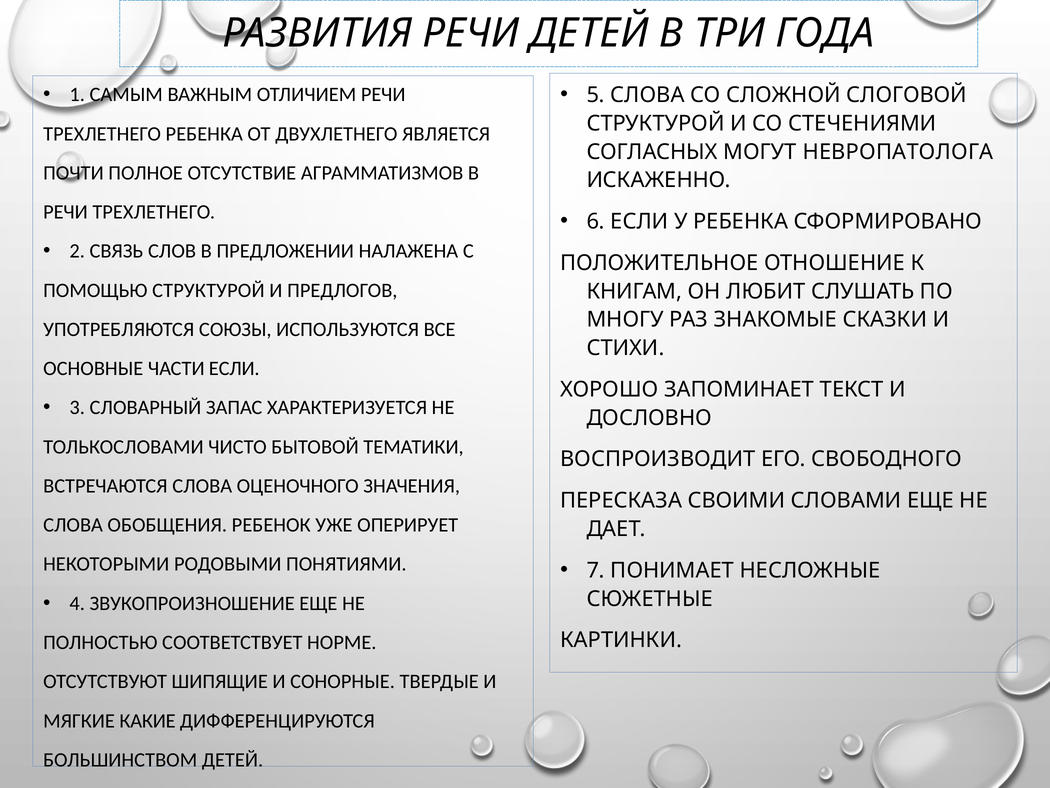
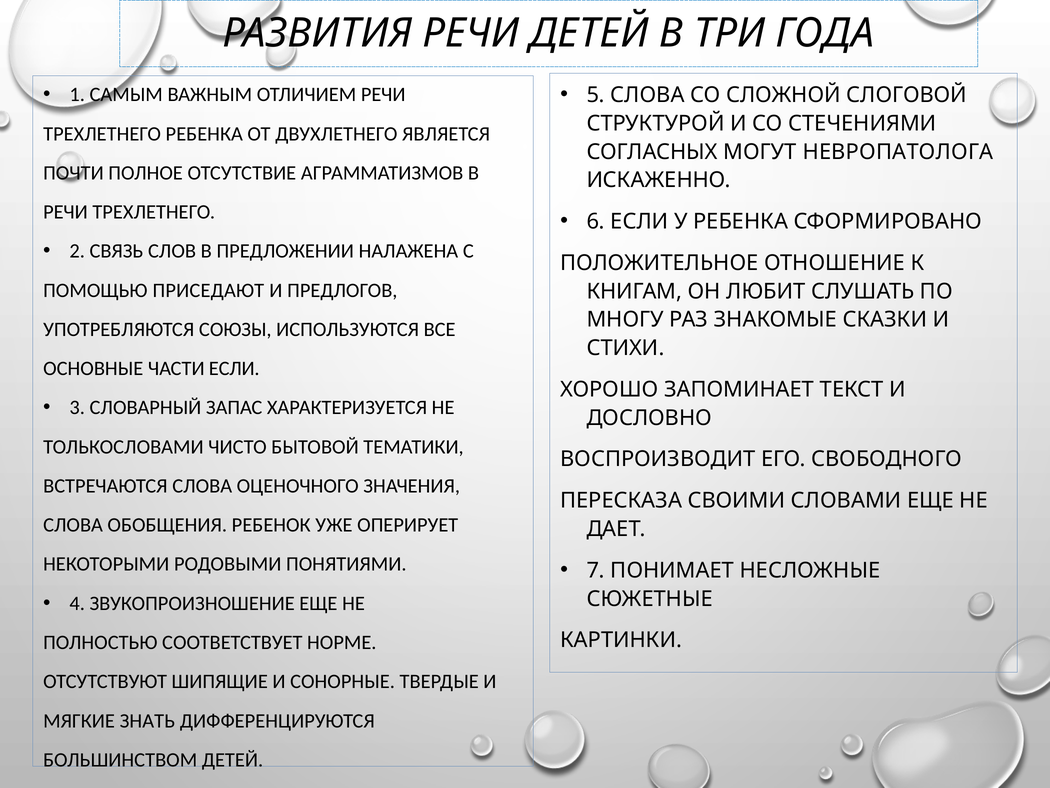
ПОМОЩЬЮ СТРУКТУРОЙ: СТРУКТУРОЙ -> ПРИСЕДАЮТ (208, 290)
КАКИЕ: КАКИЕ -> ЗНАТЬ (147, 720)
